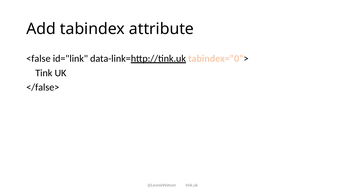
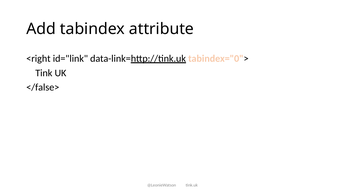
<false: <false -> <right (38, 58)
